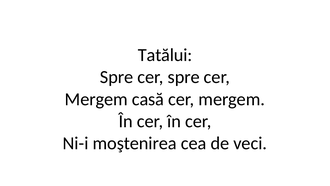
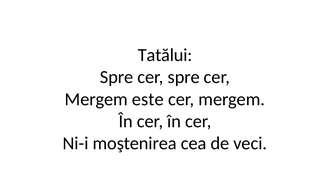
casă: casă -> este (148, 99)
